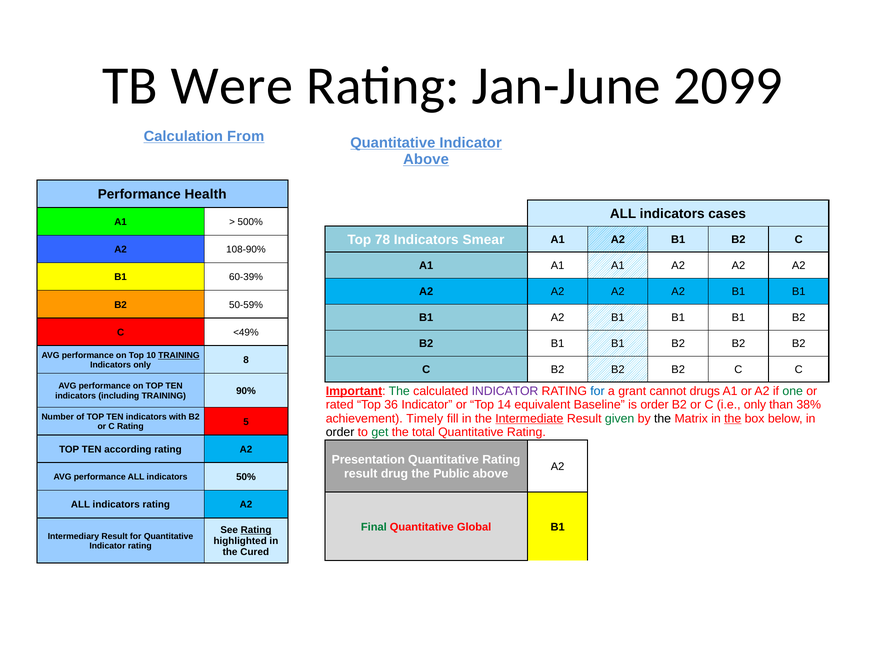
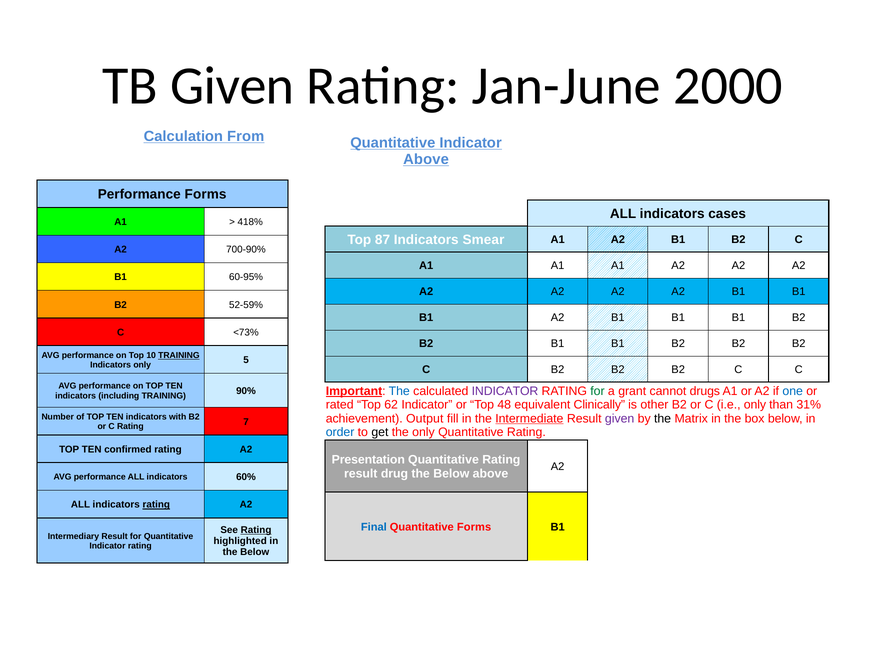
TB Were: Were -> Given (232, 86)
2099: 2099 -> 2000 (728, 86)
Performance Health: Health -> Forms (206, 194)
500%: 500% -> 418% (250, 222)
78: 78 -> 87 (383, 240)
108-90%: 108-90% -> 700-90% (246, 250)
60-39%: 60-39% -> 60-95% (246, 277)
50-59%: 50-59% -> 52-59% (246, 305)
<49%: <49% -> <73% (246, 333)
8: 8 -> 5 (246, 360)
The colour: green -> blue (399, 391)
for colour: blue -> green (597, 391)
one colour: green -> blue (793, 391)
36: 36 -> 62 (391, 405)
14: 14 -> 48 (504, 405)
Baseline: Baseline -> Clinically (599, 405)
is order: order -> other (654, 405)
38%: 38% -> 31% (809, 405)
Timely: Timely -> Output (425, 419)
given colour: green -> purple (620, 419)
the underline: present -> none (733, 419)
5: 5 -> 7 (246, 422)
order colour: black -> blue (340, 433)
get colour: green -> black (380, 433)
the total: total -> only (423, 433)
according: according -> confirmed (128, 450)
Public: Public -> Below (451, 474)
50%: 50% -> 60% (246, 477)
rating underline: none -> present (156, 505)
Final colour: green -> blue (374, 527)
Quantitative Global: Global -> Forms (474, 527)
Cured: Cured -> Below (255, 553)
